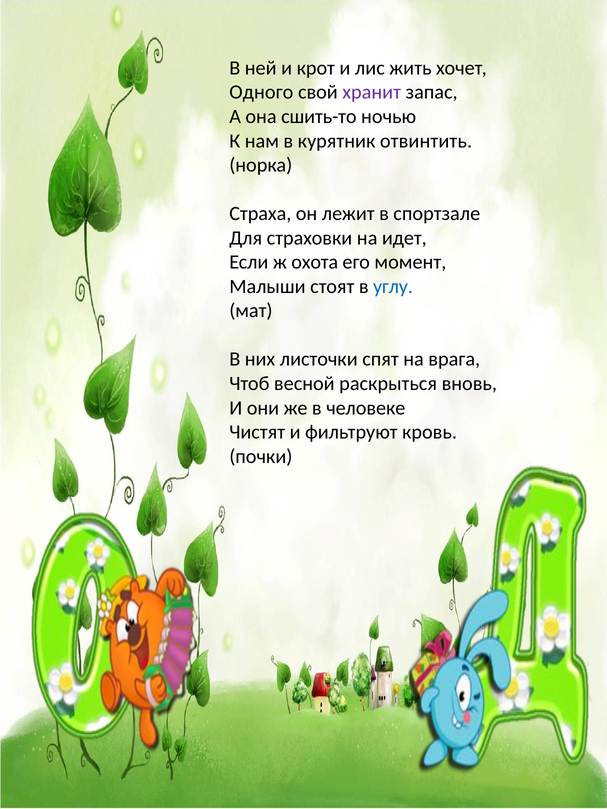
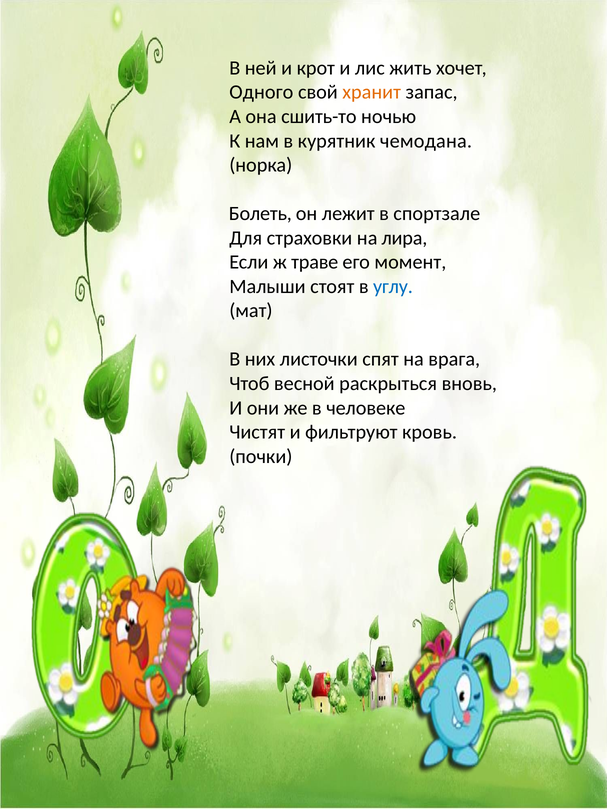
хранит colour: purple -> orange (372, 92)
отвинтить: отвинтить -> чемодана (426, 141)
Страха: Страха -> Болеть (260, 214)
идет: идет -> лира (404, 238)
охота: охота -> траве (315, 262)
